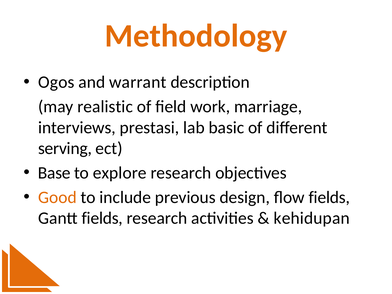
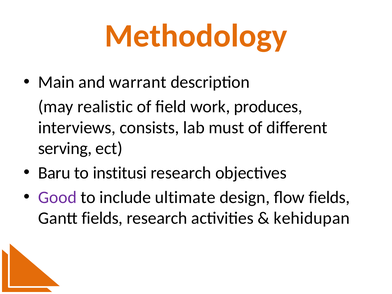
Ogos: Ogos -> Main (56, 82)
marriage: marriage -> produces (268, 107)
prestasi: prestasi -> consists (149, 128)
basic: basic -> must (226, 128)
Base: Base -> Baru (54, 173)
explore: explore -> institusi (120, 173)
Good colour: orange -> purple (57, 197)
previous: previous -> ultimate (185, 197)
